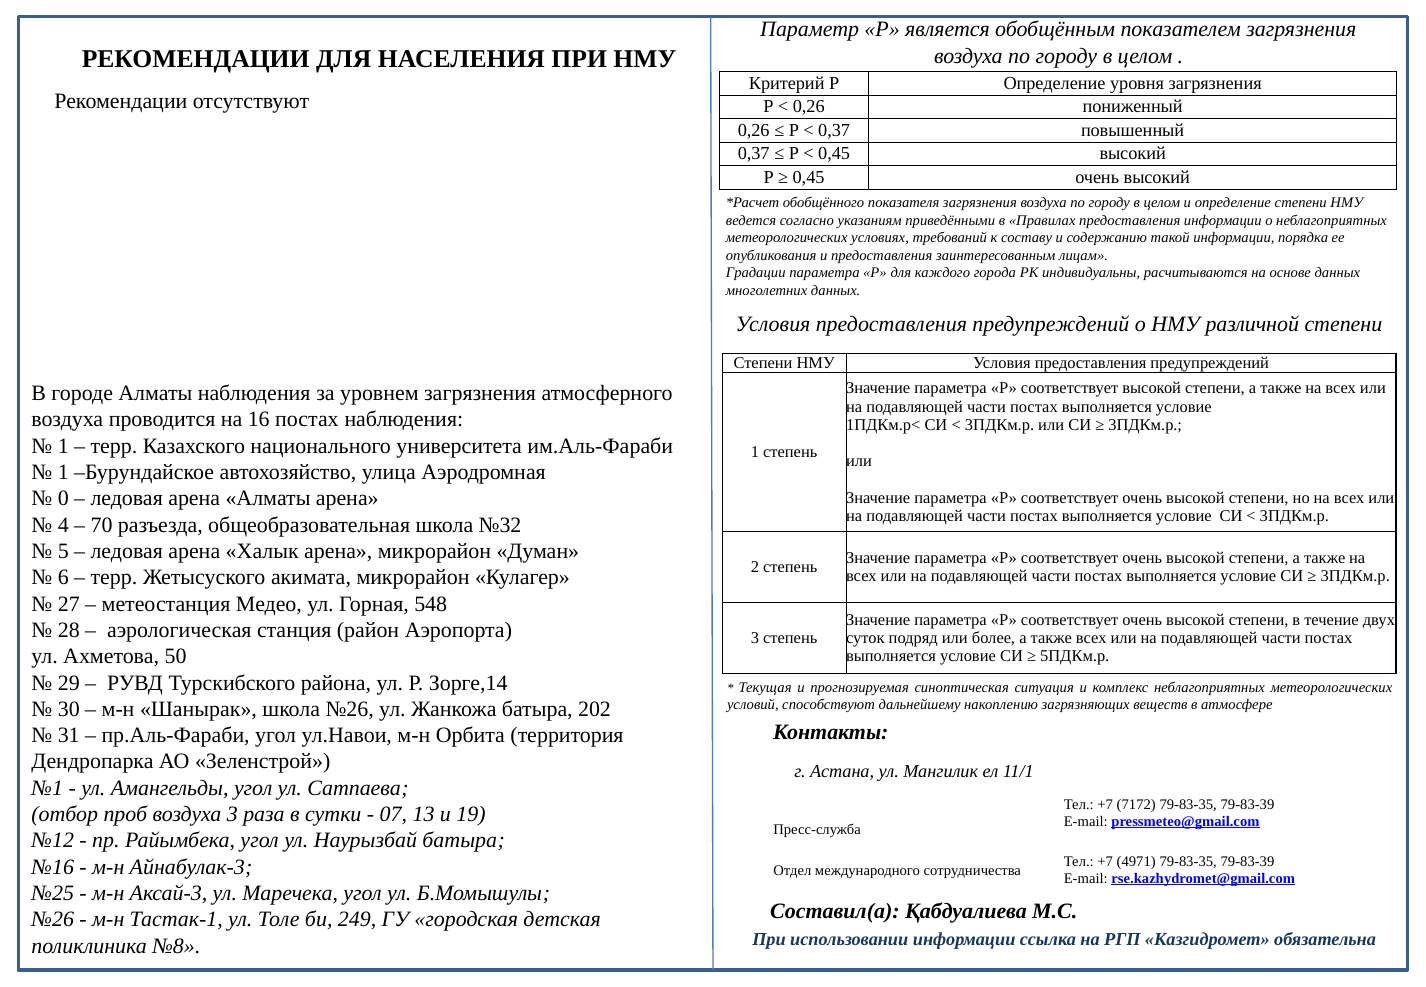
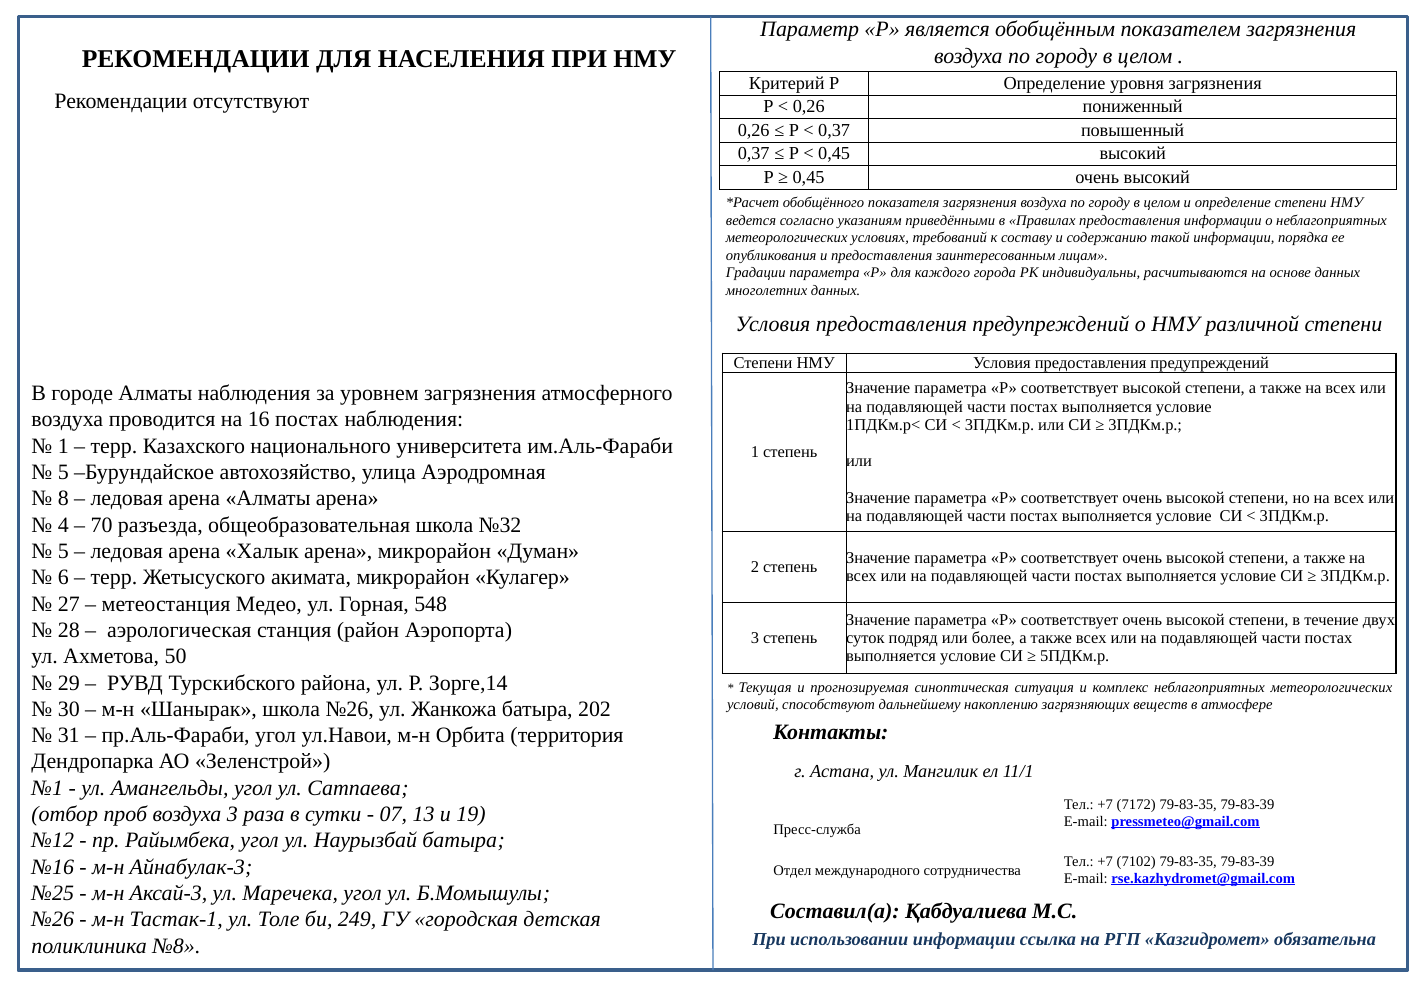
1: 1 -> 5 (63, 472)
0: 0 -> 8 (63, 499)
4971: 4971 -> 7102 (1136, 862)
